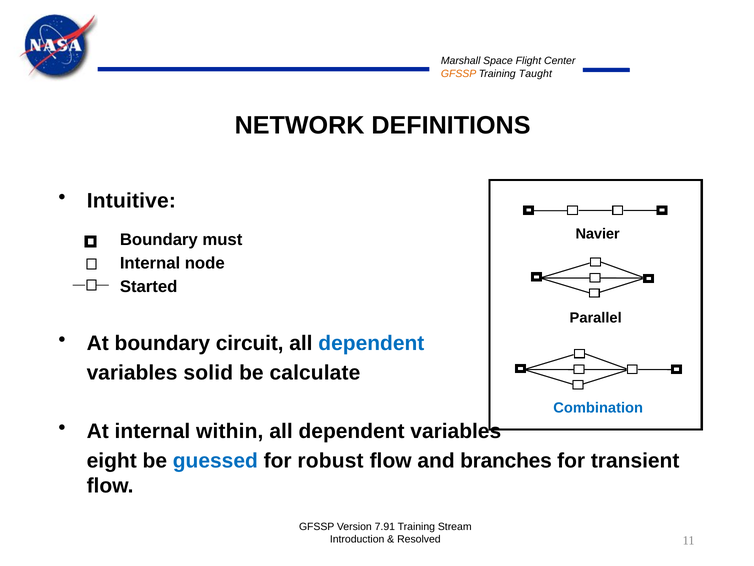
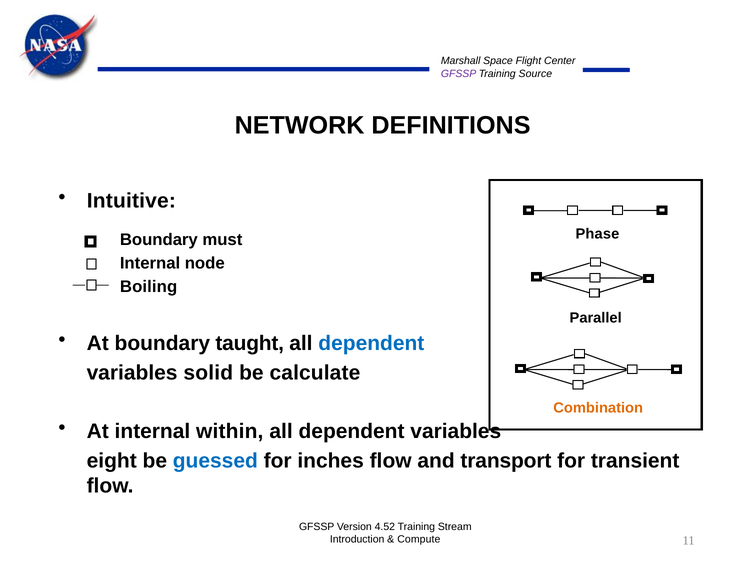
GFSSP colour: orange -> purple (459, 74)
Taught: Taught -> Source (535, 74)
Navier: Navier -> Phase (597, 234)
Started: Started -> Boiling (149, 286)
circuit: circuit -> taught (250, 343)
Combination colour: blue -> orange (598, 407)
robust: robust -> inches (331, 460)
branches: branches -> transport (506, 460)
7.91: 7.91 -> 4.52 (385, 526)
Resolved: Resolved -> Compute (419, 539)
